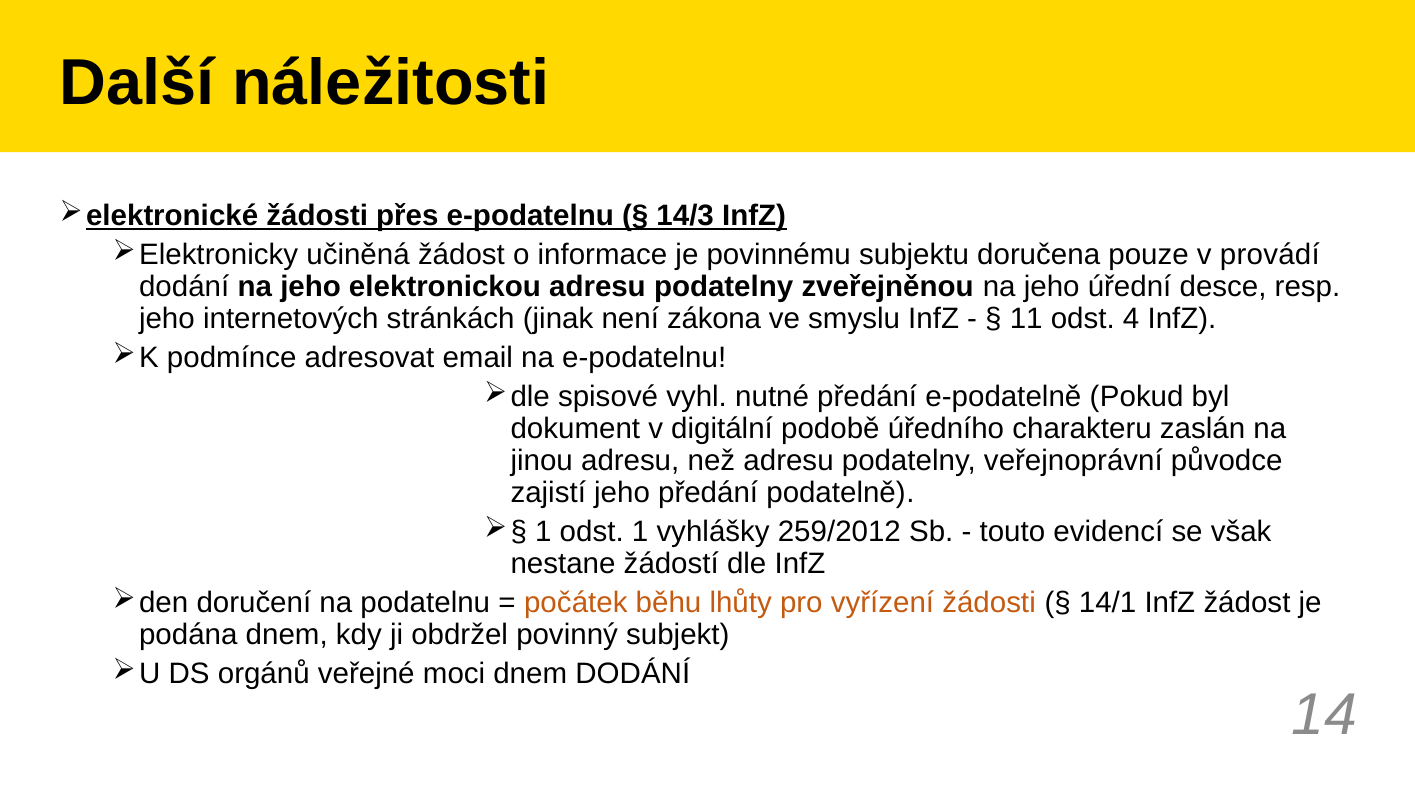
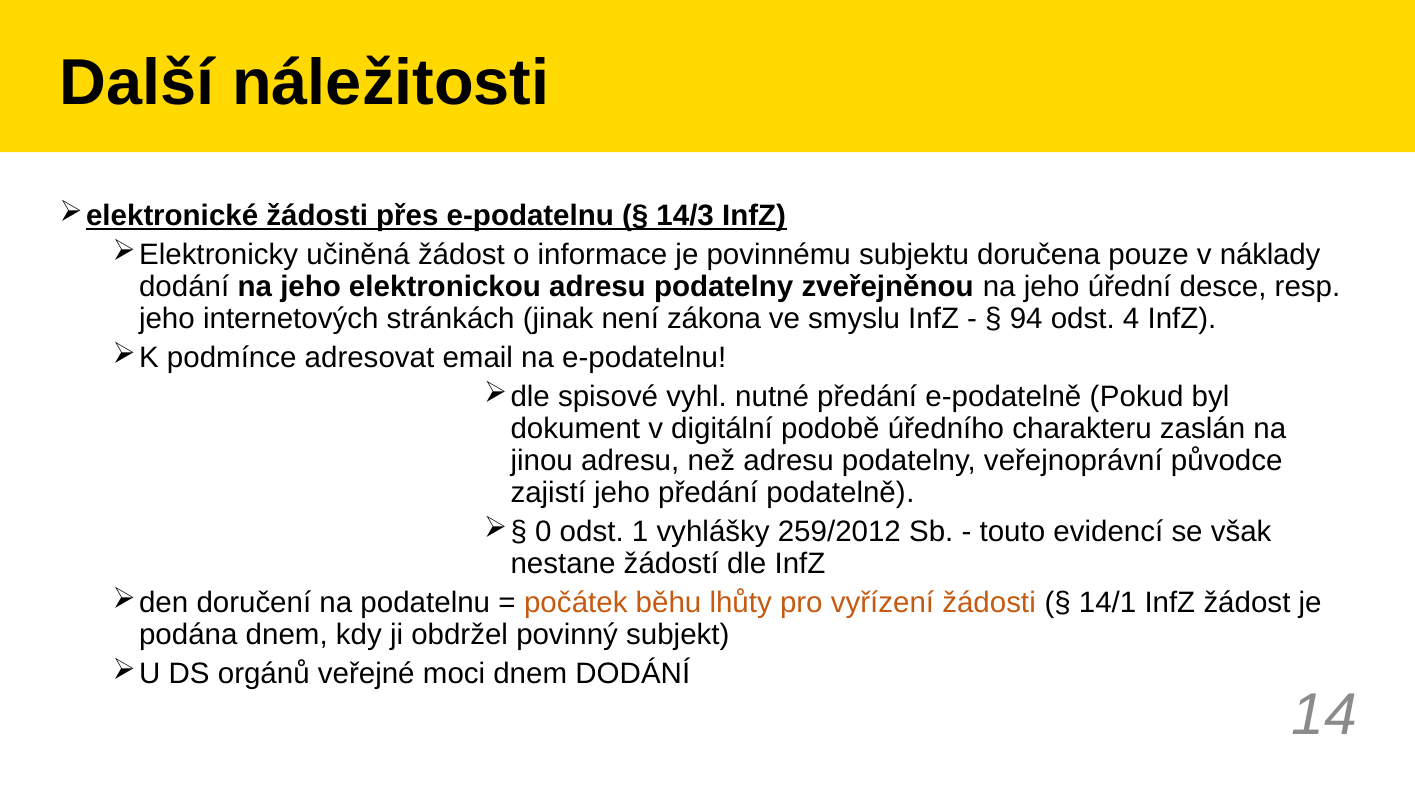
provádí: provádí -> náklady (1270, 255)
11: 11 -> 94 (1026, 319)
1: 1 -> 0 (543, 532)
